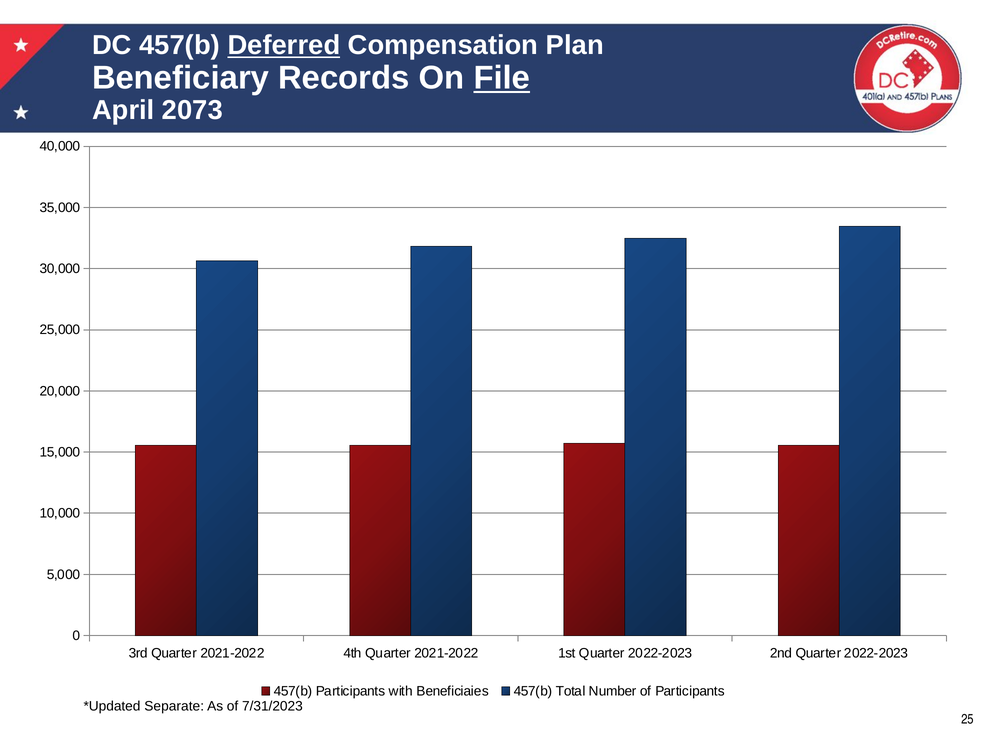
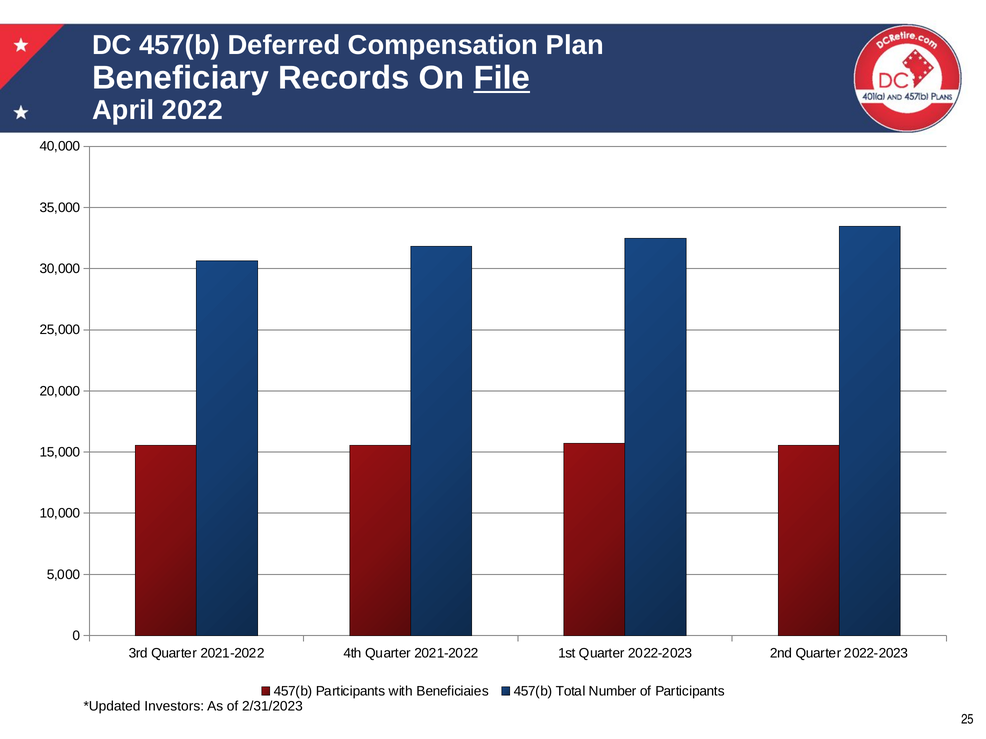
Deferred underline: present -> none (284, 45)
2073: 2073 -> 2022 (192, 110)
Separate: Separate -> Investors (174, 707)
7/31/2023: 7/31/2023 -> 2/31/2023 (272, 707)
